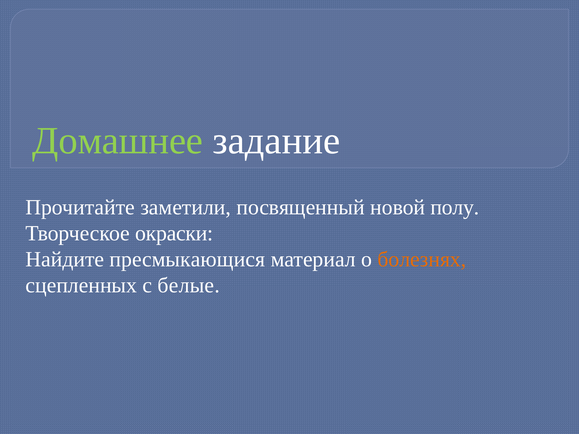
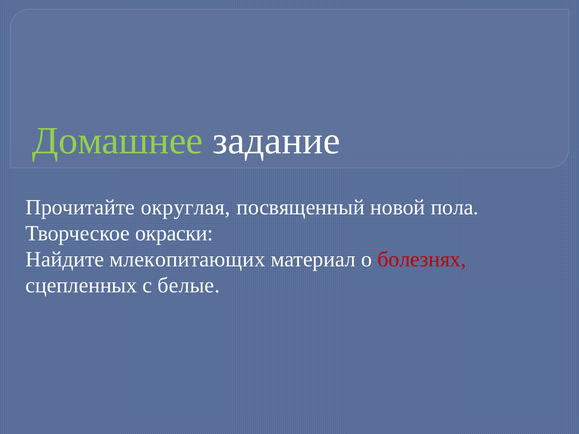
заметили: заметили -> округлая (186, 207)
полу: полу -> пола (455, 207)
пресмыкающися: пресмыкающися -> млекопитающих (187, 260)
болезнях colour: orange -> red (422, 260)
